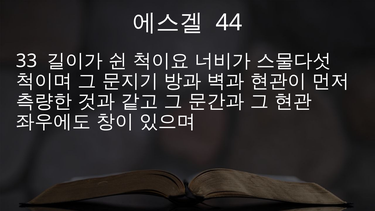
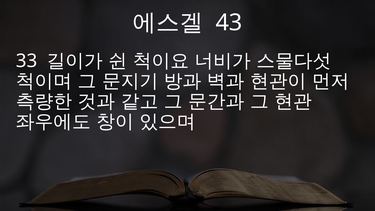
44: 44 -> 43 (229, 23)
